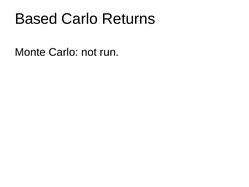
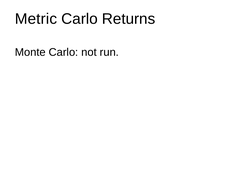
Based: Based -> Metric (36, 19)
